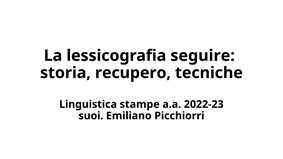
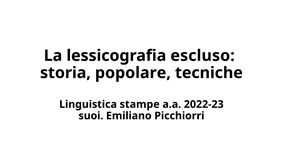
seguire: seguire -> escluso (203, 56)
recupero: recupero -> popolare (133, 73)
